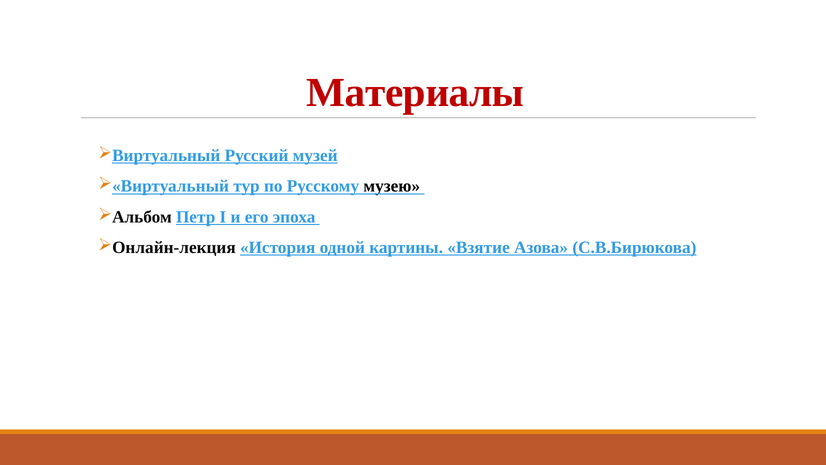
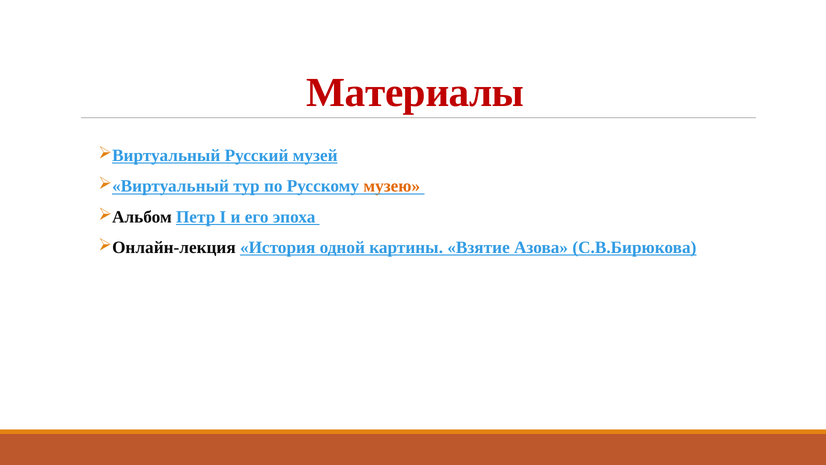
музею colour: black -> orange (392, 186)
